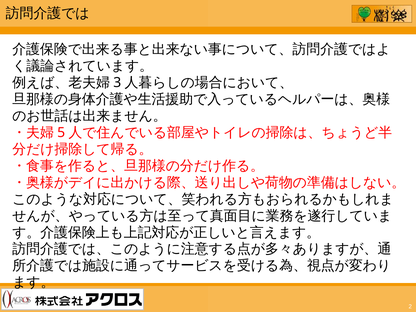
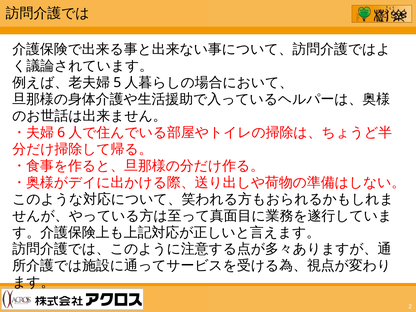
3: 3 -> 5 (117, 83)
5: 5 -> 6 (61, 133)
